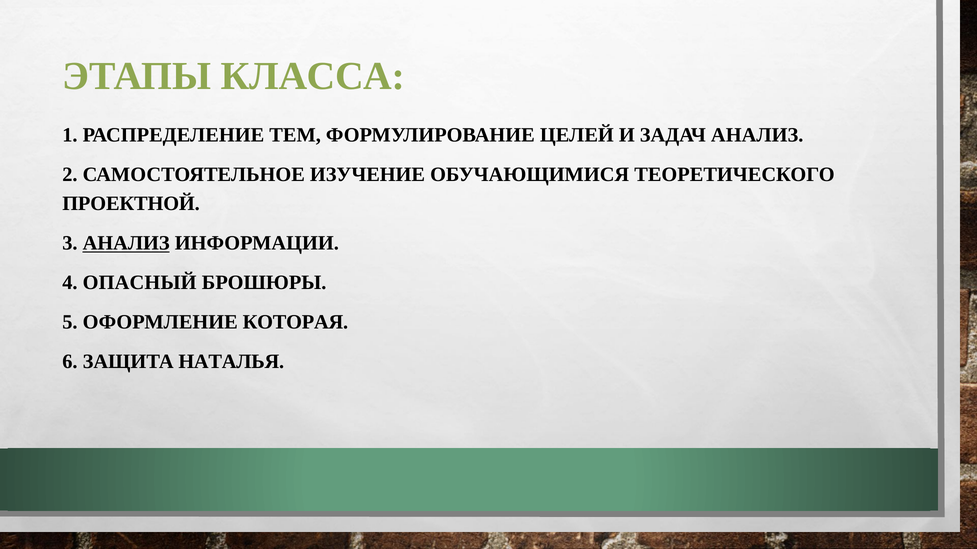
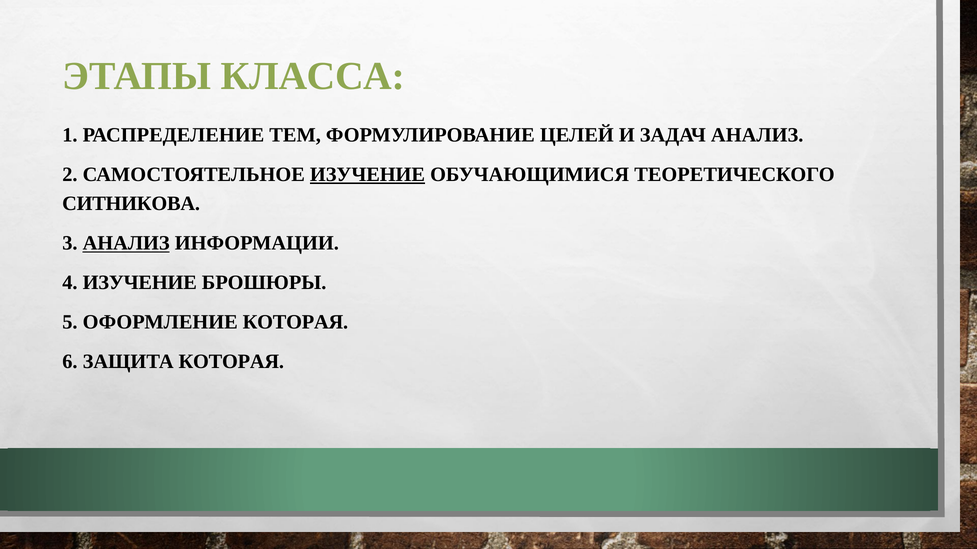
ИЗУЧЕНИЕ underline: none -> present (367, 175)
ПРОЕКТНОЙ: ПРОЕКТНОЙ -> СИТНИКОВА (131, 204)
4 ОПАСНЫЙ: ОПАСНЫЙ -> ИЗУЧЕНИЕ (140, 283)
ЗАЩИТА НАТАЛЬЯ: НАТАЛЬЯ -> КОТОРАЯ (231, 362)
